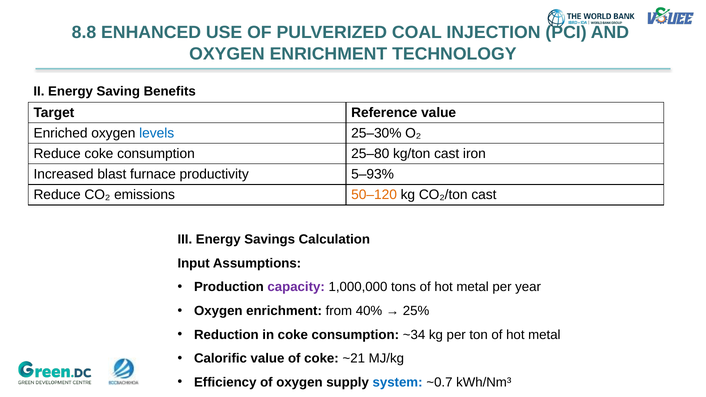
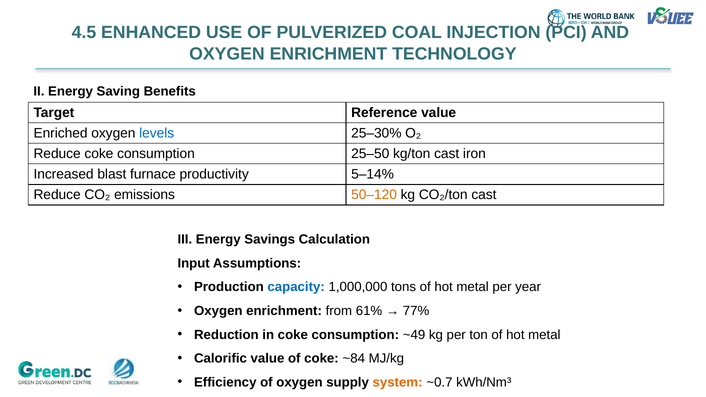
8.8: 8.8 -> 4.5 (84, 33)
25–80: 25–80 -> 25–50 (370, 154)
5–93%: 5–93% -> 5–14% (373, 174)
capacity colour: purple -> blue (296, 287)
40%: 40% -> 61% (369, 311)
25%: 25% -> 77% (416, 311)
~34: ~34 -> ~49 (414, 335)
~21: ~21 -> ~84 (354, 359)
system colour: blue -> orange (398, 382)
